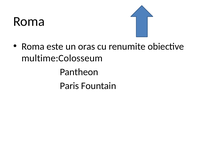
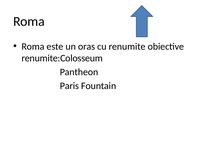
multime:Colosseum: multime:Colosseum -> renumite:Colosseum (62, 58)
